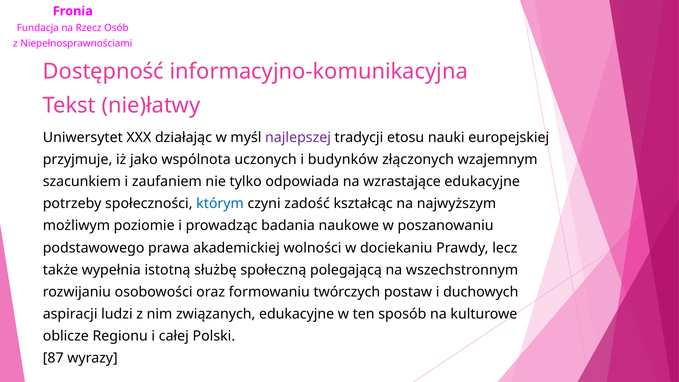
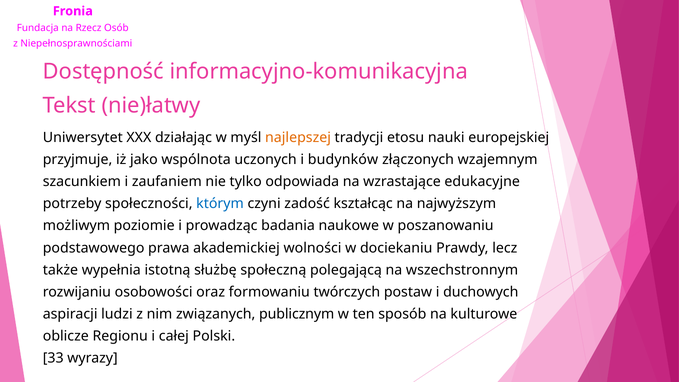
najlepszej colour: purple -> orange (298, 137)
związanych edukacyjne: edukacyjne -> publicznym (297, 314)
87: 87 -> 33 (53, 358)
